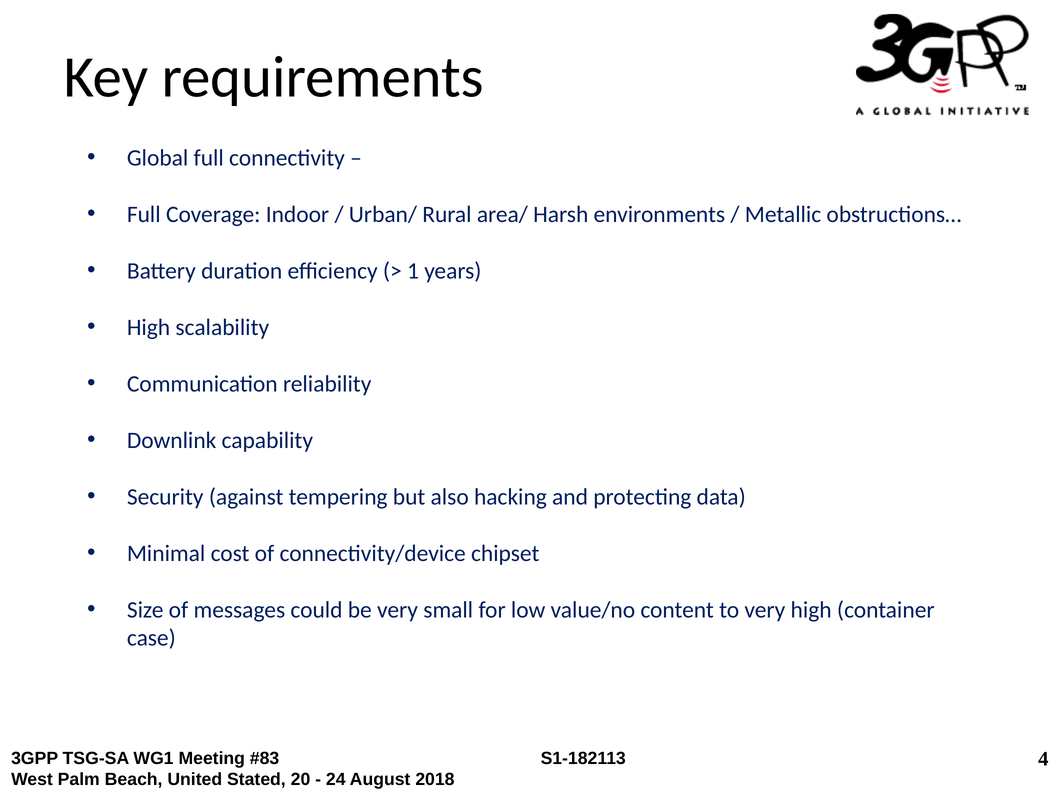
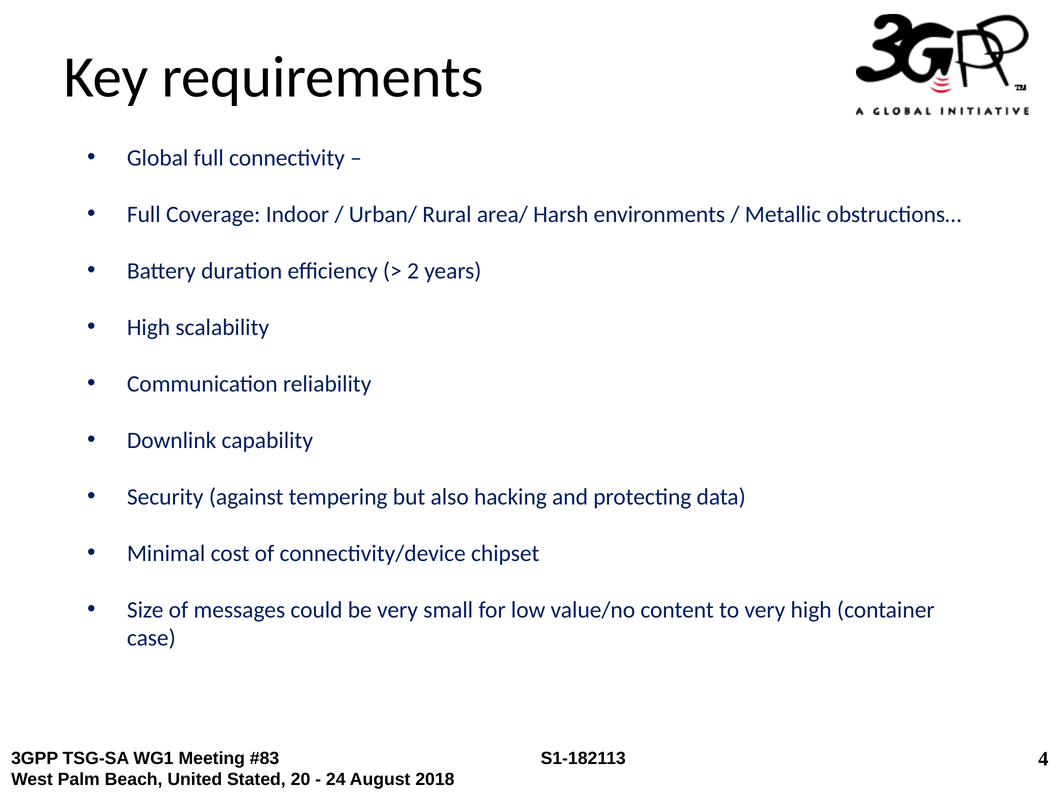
1: 1 -> 2 (413, 270)
